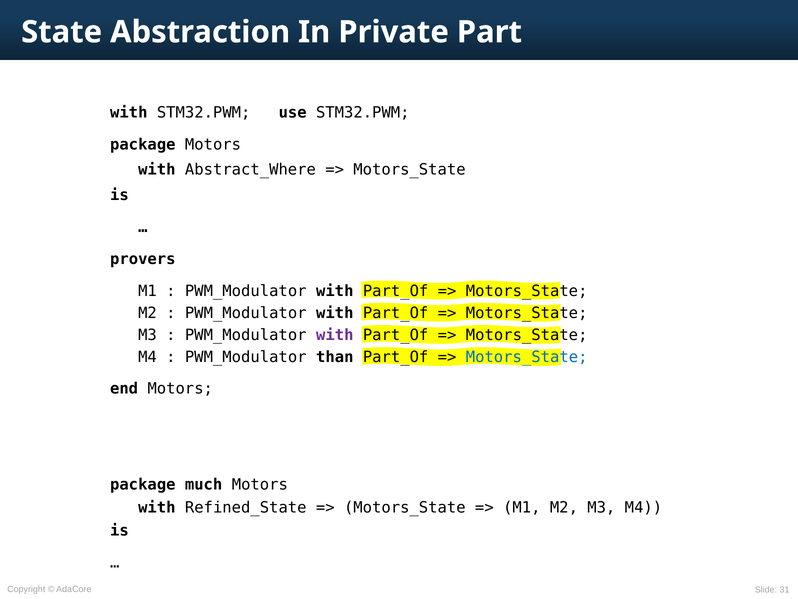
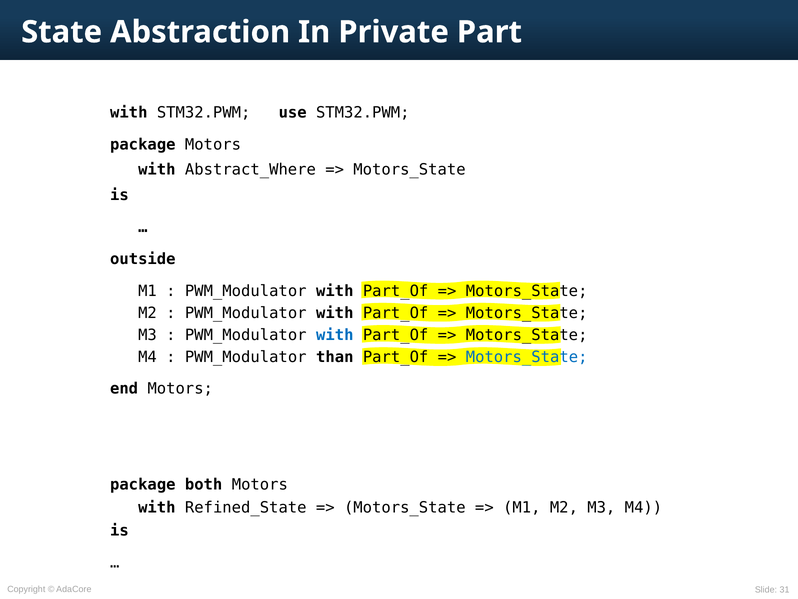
provers: provers -> outside (143, 259)
with colour: purple -> blue (335, 335)
much: much -> both (204, 484)
